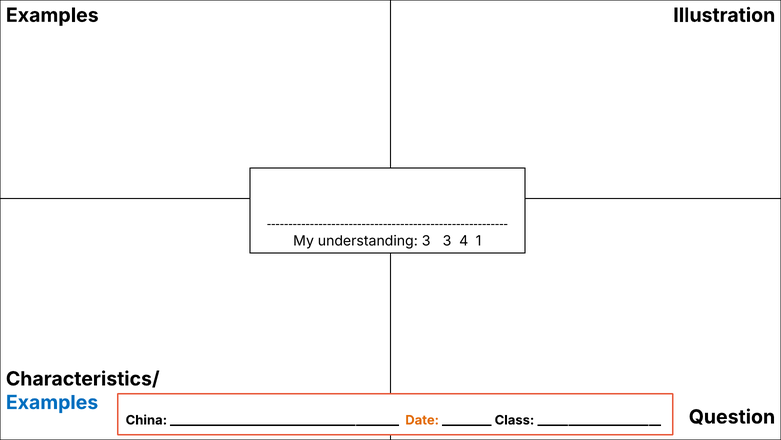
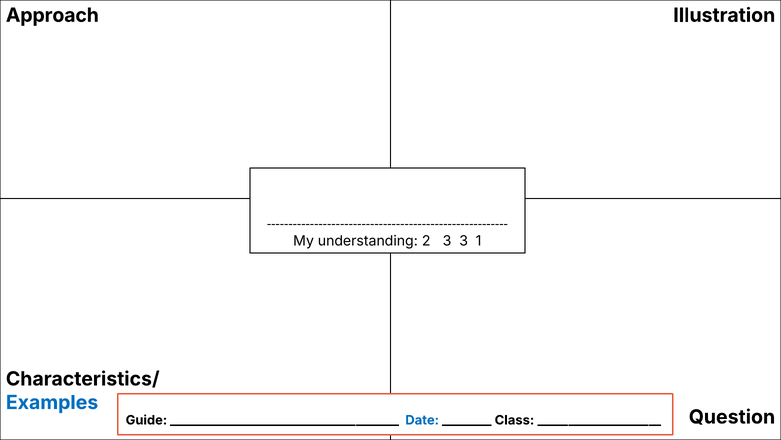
Examples: Examples -> Approach (52, 15)
understanding 3: 3 -> 2 (426, 241)
3 4: 4 -> 3 (464, 241)
China: China -> Guide (146, 420)
Date colour: orange -> blue (422, 420)
